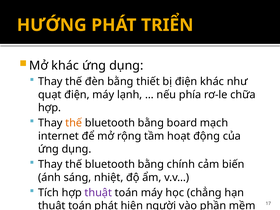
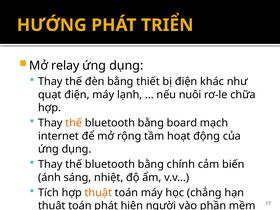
Mở khác: khác -> relay (65, 65)
phía: phía -> nuôi (190, 95)
thuật colour: purple -> orange (98, 193)
